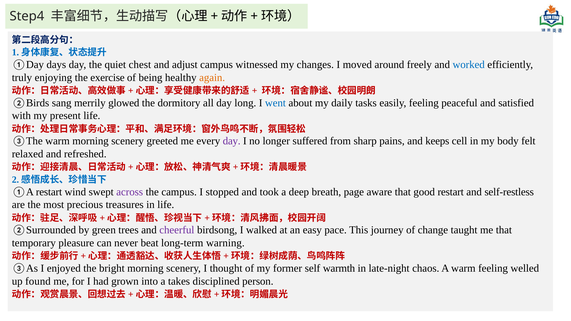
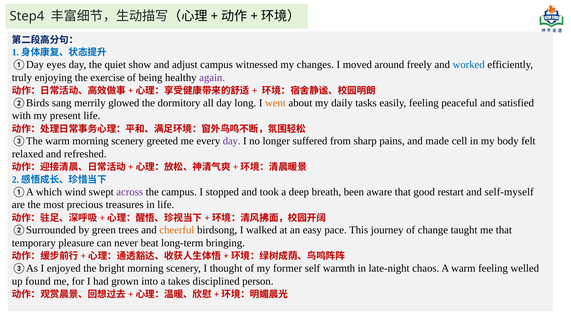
days: days -> eyes (56, 65)
chest: chest -> show (140, 65)
again colour: orange -> purple (212, 78)
went colour: blue -> orange (275, 103)
keeps: keeps -> made (437, 141)
①A restart: restart -> which (49, 192)
page: page -> been (354, 192)
self-restless: self-restless -> self-myself (509, 192)
cheerful colour: purple -> orange (177, 230)
warning: warning -> bringing (225, 243)
